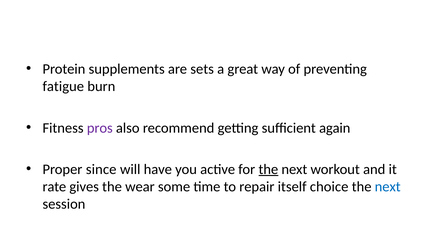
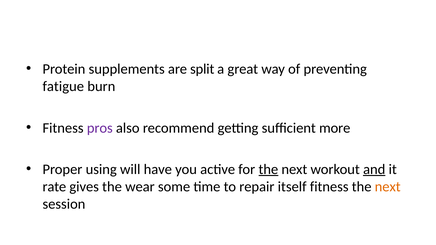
sets: sets -> split (202, 69)
again: again -> more (335, 128)
since: since -> using (101, 169)
and underline: none -> present (374, 169)
itself choice: choice -> fitness (329, 187)
next colour: blue -> orange (388, 187)
